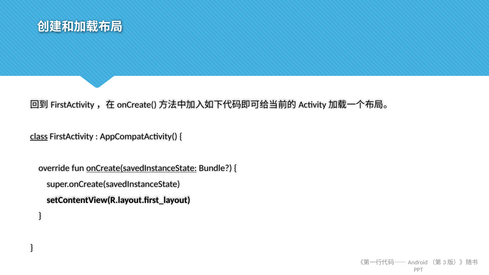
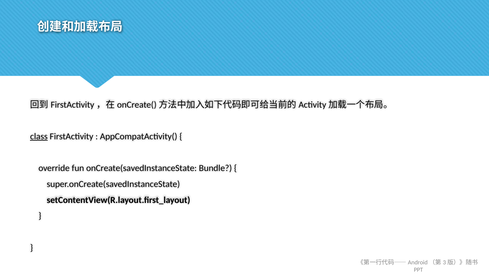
onCreate(savedInstanceState underline: present -> none (142, 168)
